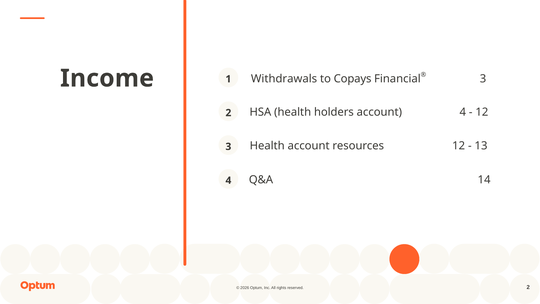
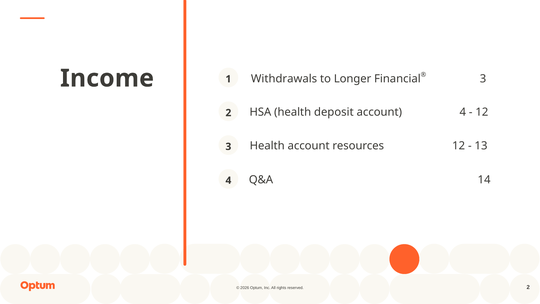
Copays: Copays -> Longer (353, 79)
holders: holders -> deposit (334, 112)
